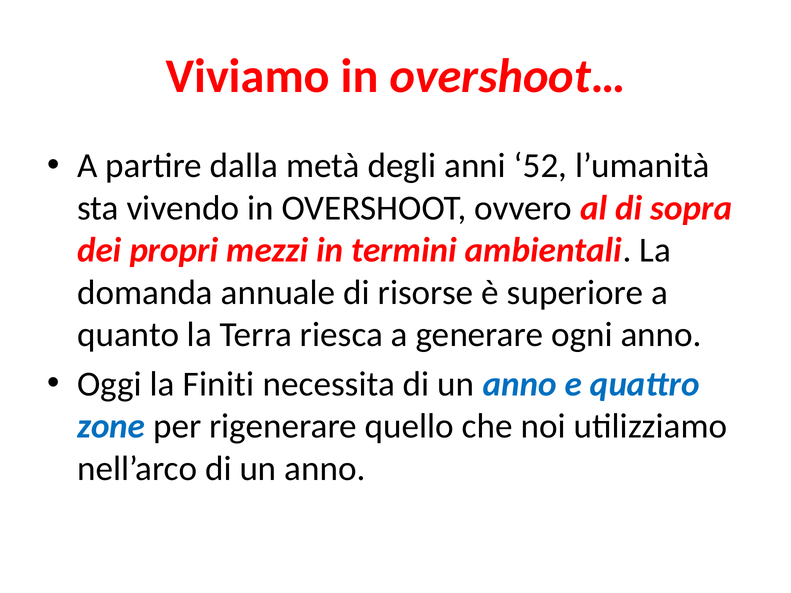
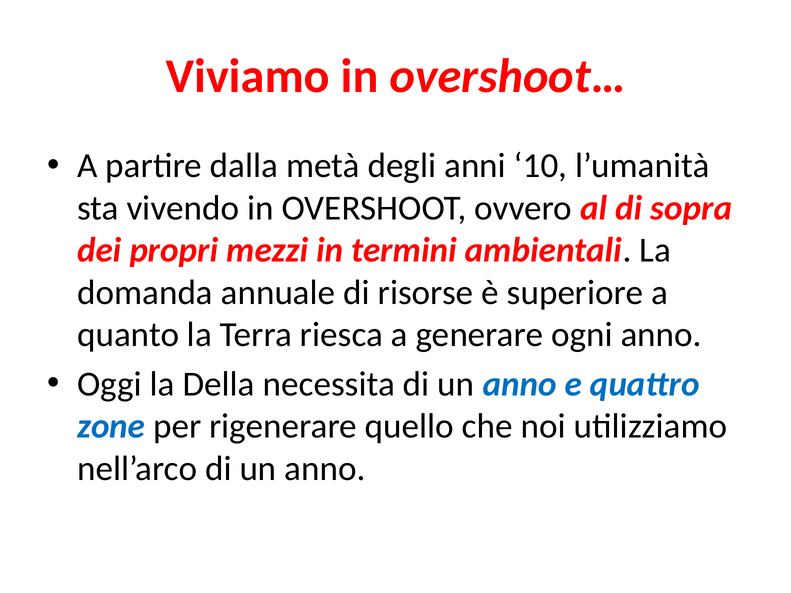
52: 52 -> 10 (541, 166)
Finiti: Finiti -> Della (219, 384)
